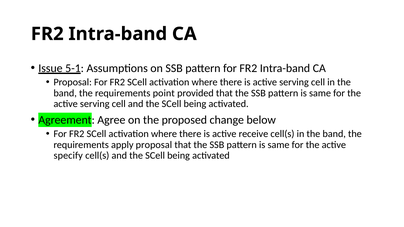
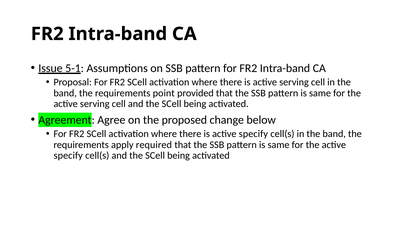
is active receive: receive -> specify (253, 134)
apply proposal: proposal -> required (154, 145)
